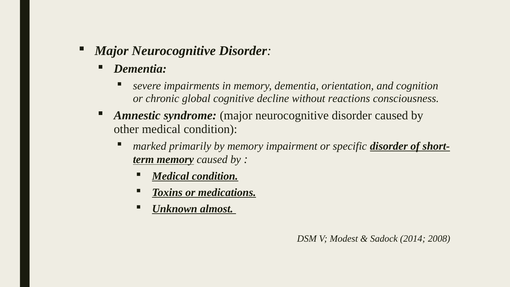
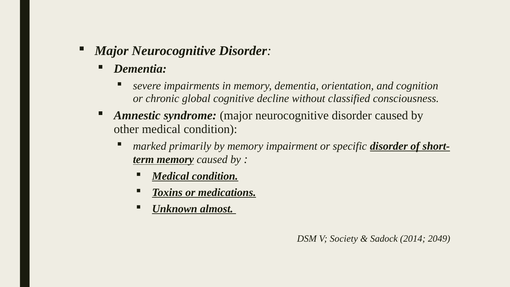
reactions: reactions -> classified (349, 98)
Modest: Modest -> Society (344, 239)
2008: 2008 -> 2049 (439, 239)
